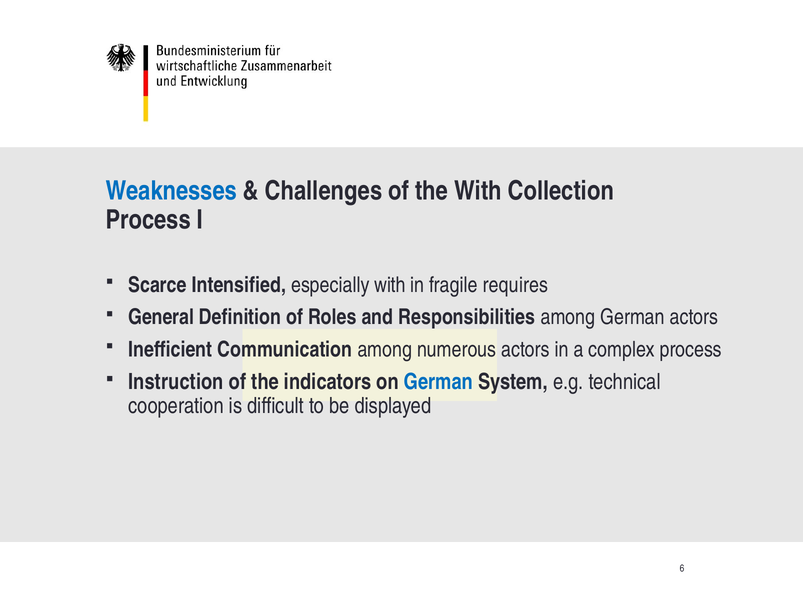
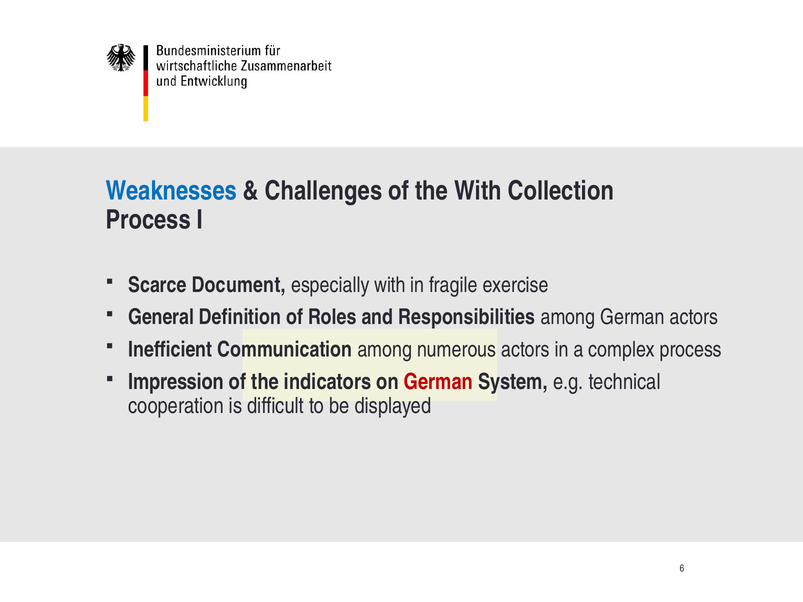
Intensified: Intensified -> Document (239, 285)
requires: requires -> exercise (516, 285)
Instruction: Instruction -> Impression (176, 382)
German colour: blue -> red (438, 382)
